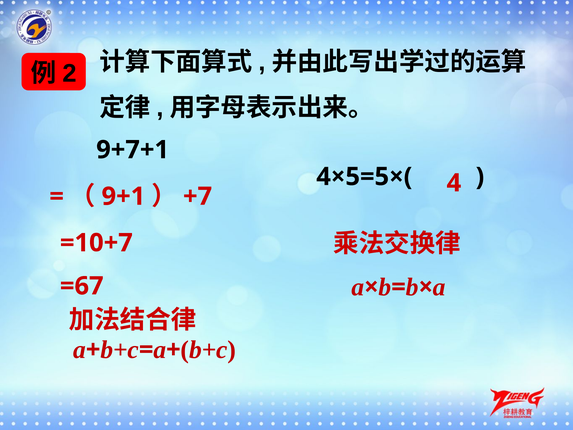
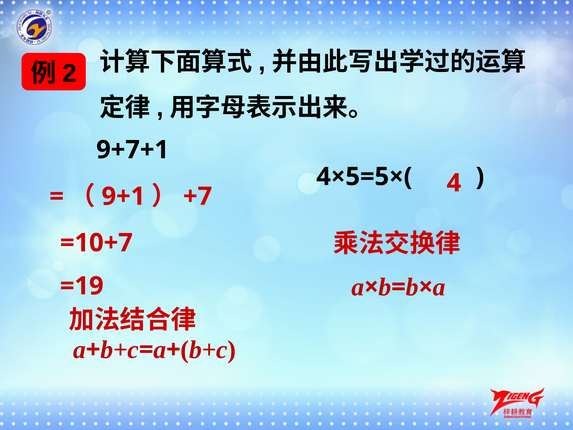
=67: =67 -> =19 (82, 286)
